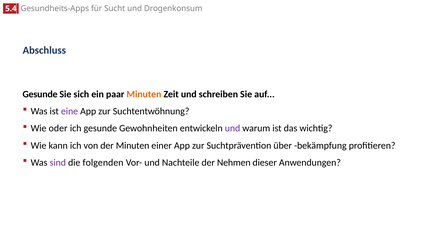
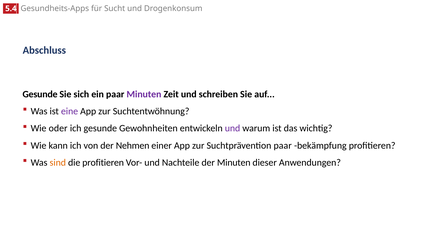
Minuten colour: orange -> purple (144, 94)
der Minuten: Minuten -> Nehmen (133, 145)
Suchtprävention über: über -> paar (283, 145)
sind colour: purple -> orange (58, 162)
die folgenden: folgenden -> profitieren (103, 162)
der Nehmen: Nehmen -> Minuten (234, 162)
